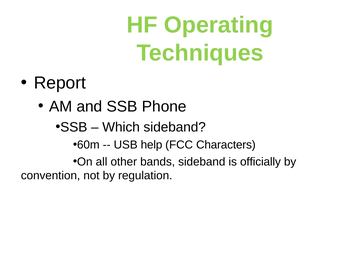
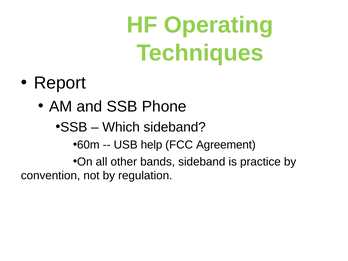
Characters: Characters -> Agreement (226, 145)
officially: officially -> practice (260, 162)
